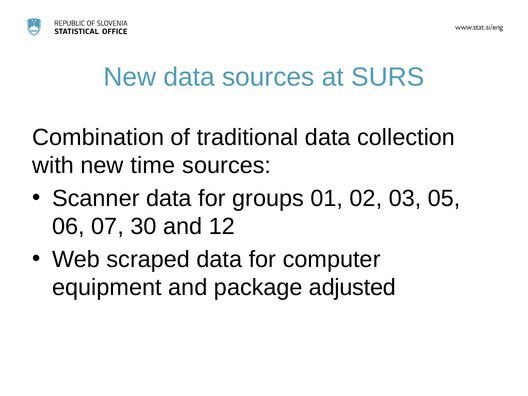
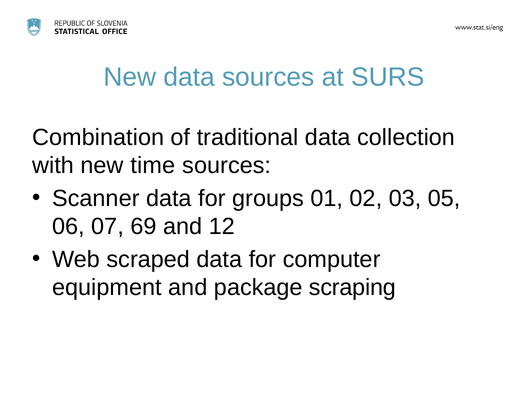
30: 30 -> 69 (143, 227)
adjusted: adjusted -> scraping (352, 288)
